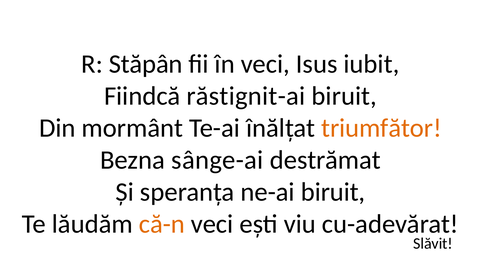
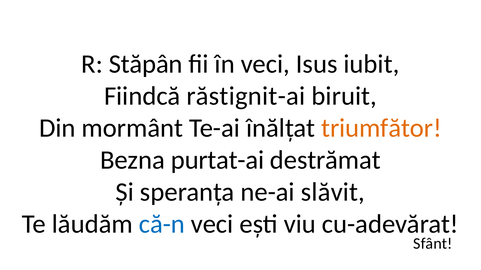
sânge-ai: sânge-ai -> purtat-ai (218, 160)
ne-ai biruit: biruit -> slăvit (333, 192)
că-n colour: orange -> blue (162, 225)
Slăvit: Slăvit -> Sfânt (433, 244)
